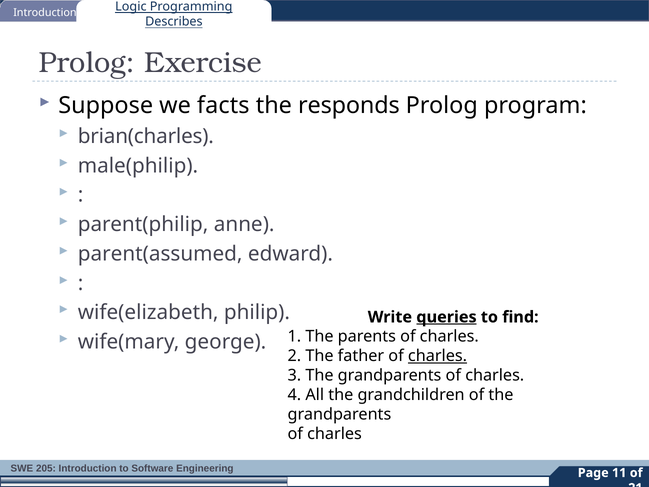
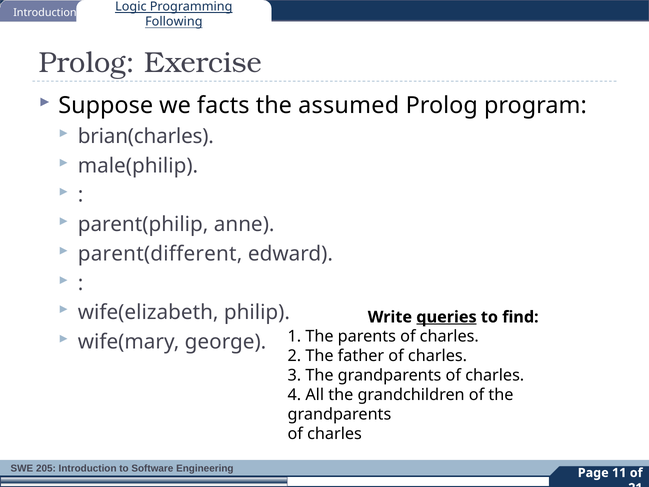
Describes: Describes -> Following (174, 22)
responds: responds -> assumed (349, 105)
parent(assumed: parent(assumed -> parent(different (160, 254)
charles underline: present -> none (438, 356)
